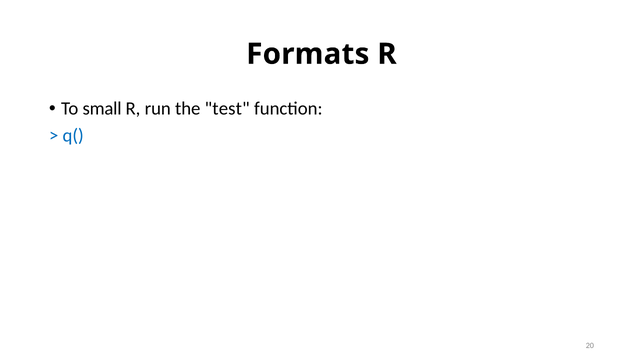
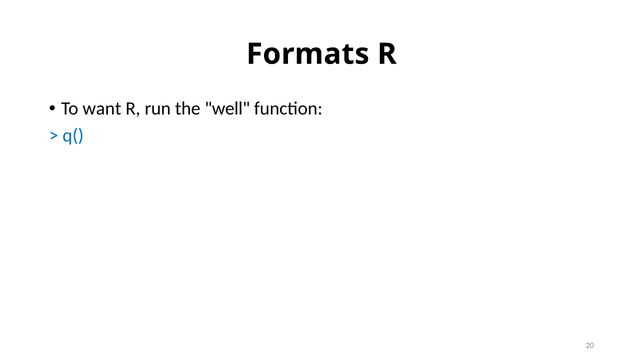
small: small -> want (102, 109)
test: test -> well (227, 109)
